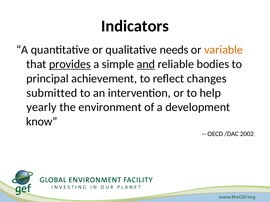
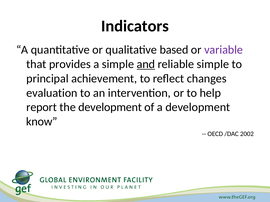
needs: needs -> based (174, 50)
variable colour: orange -> purple (224, 50)
provides underline: present -> none (70, 64)
reliable bodies: bodies -> simple (213, 64)
submitted: submitted -> evaluation (52, 93)
yearly: yearly -> report (42, 108)
the environment: environment -> development (110, 108)
